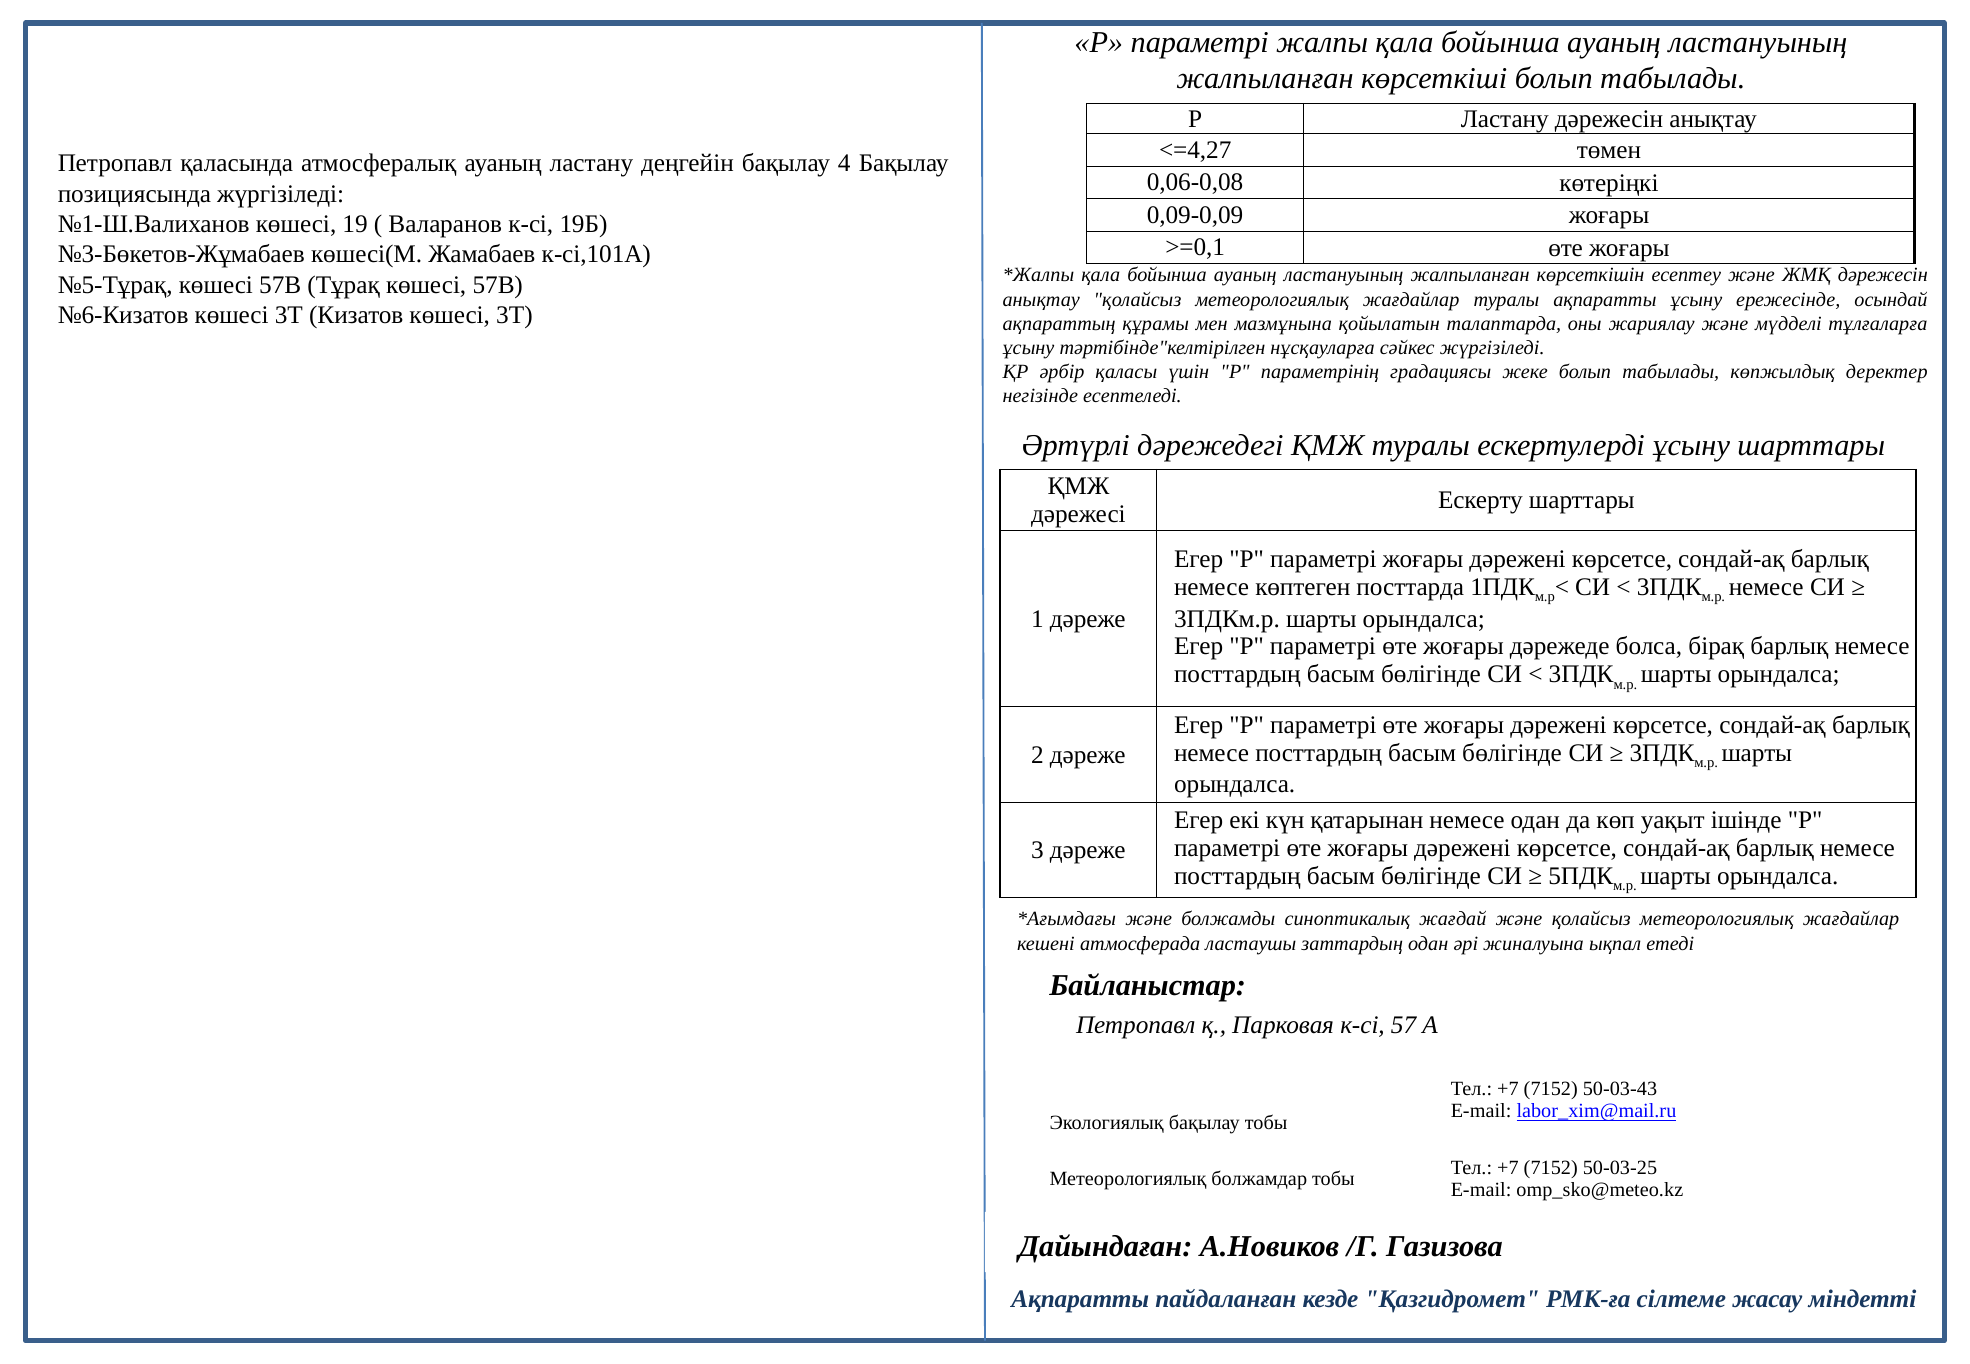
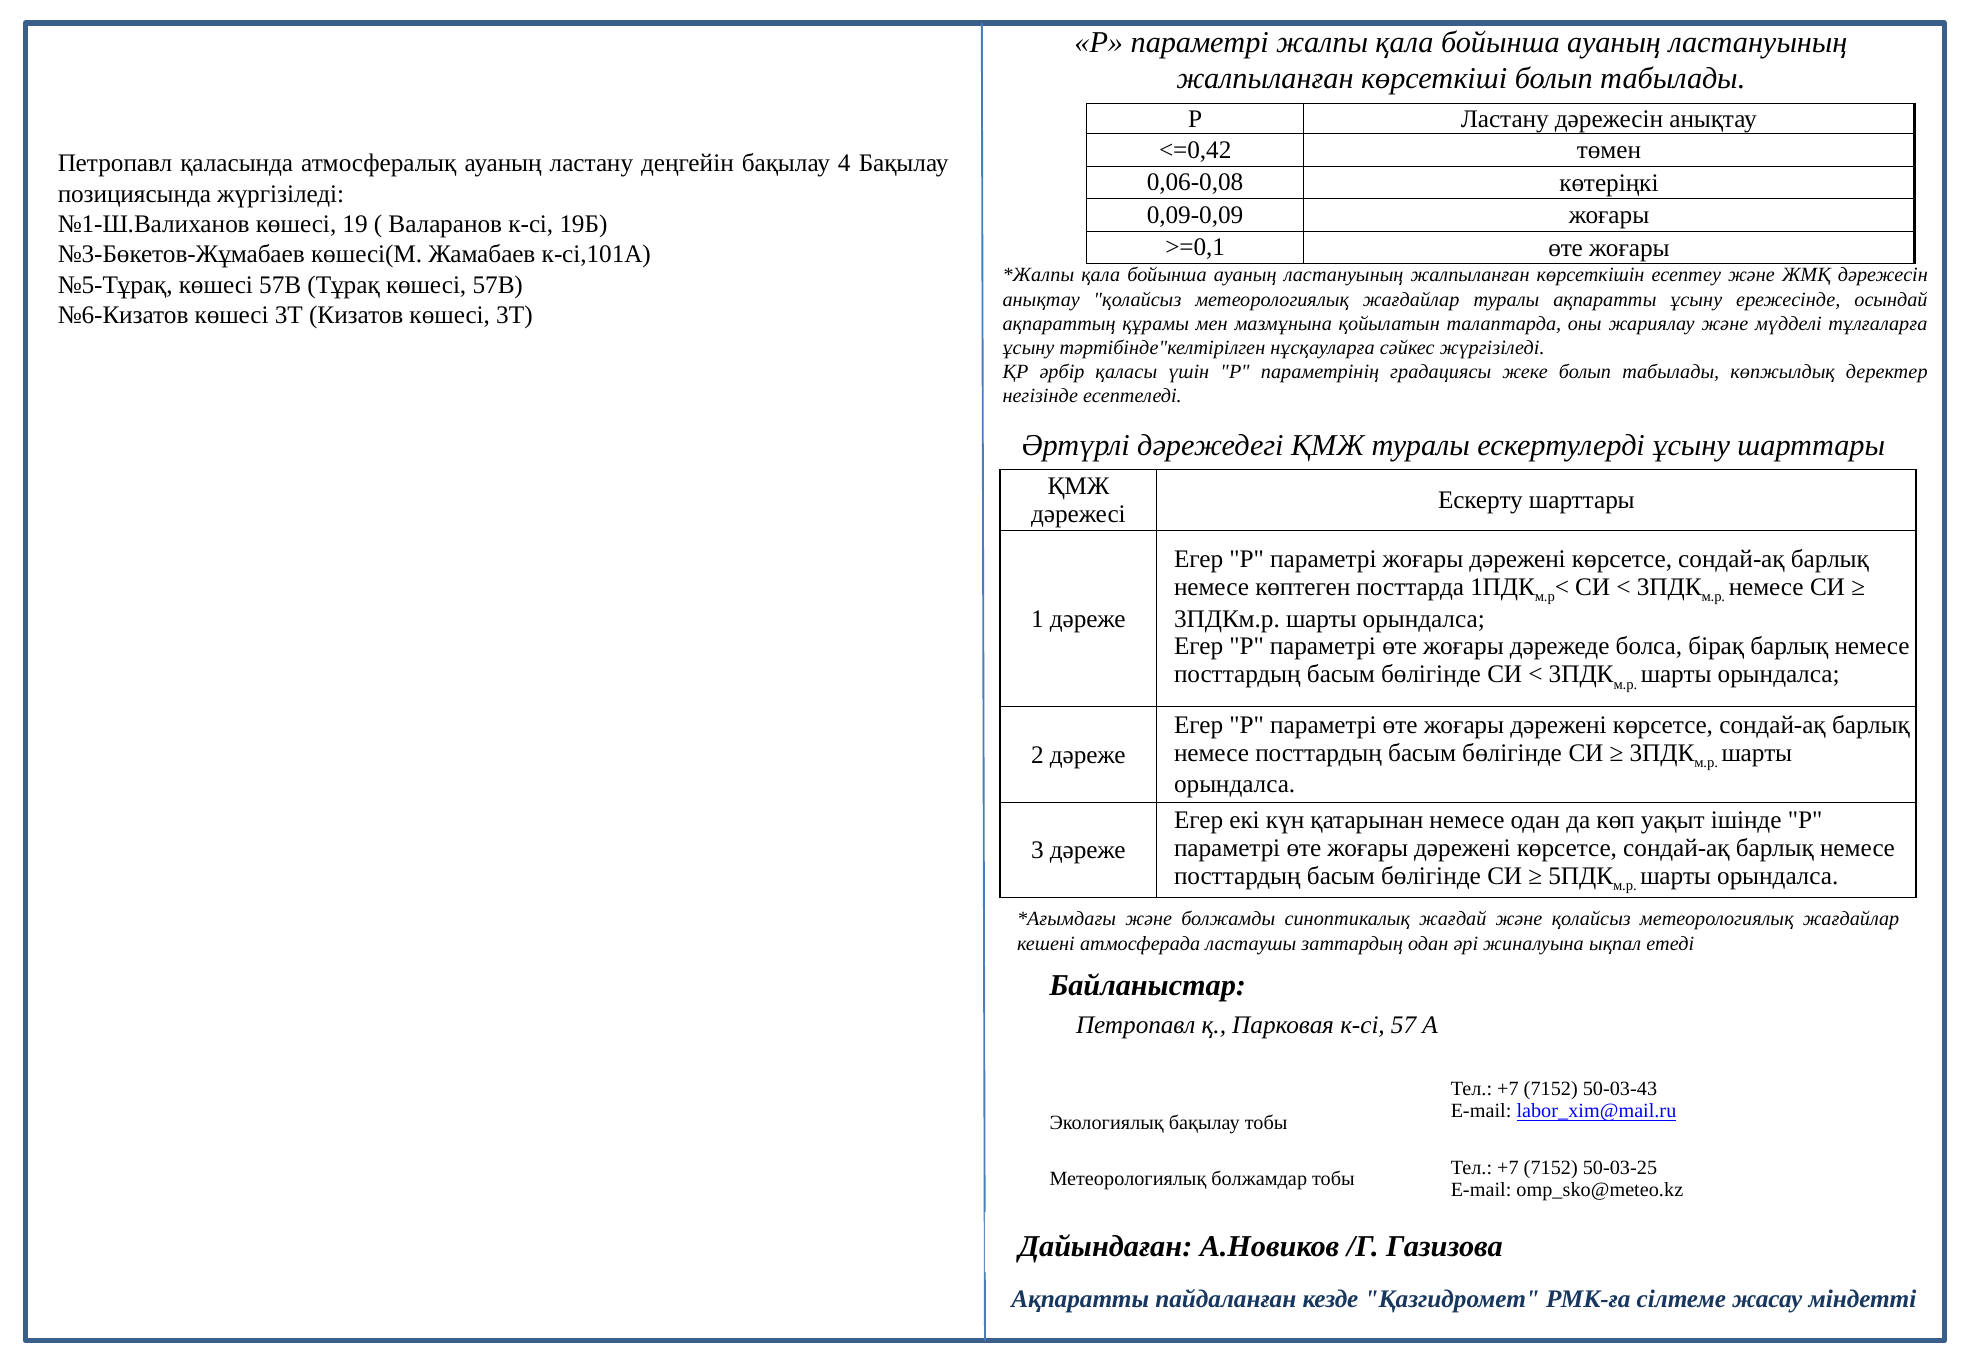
<=4,27: <=4,27 -> <=0,42 (1195, 150)
